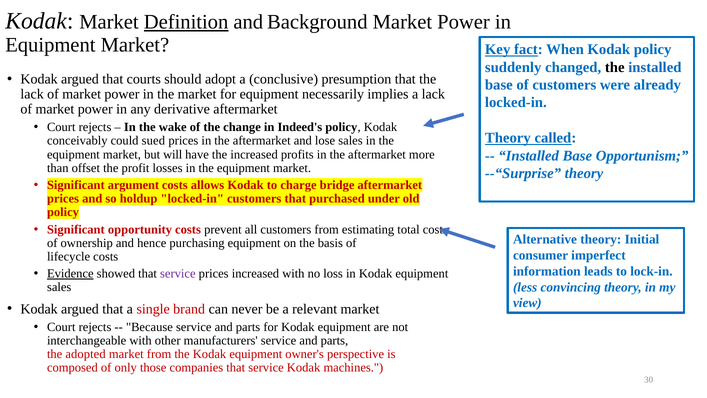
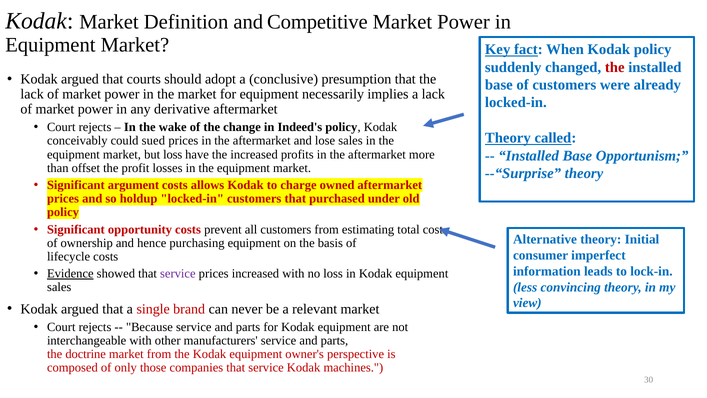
Definition underline: present -> none (186, 22)
Background: Background -> Competitive (317, 22)
the colour: black -> red (615, 67)
but will: will -> loss (173, 154)
bridge: bridge -> owned (337, 185)
adopted: adopted -> doctrine (86, 354)
